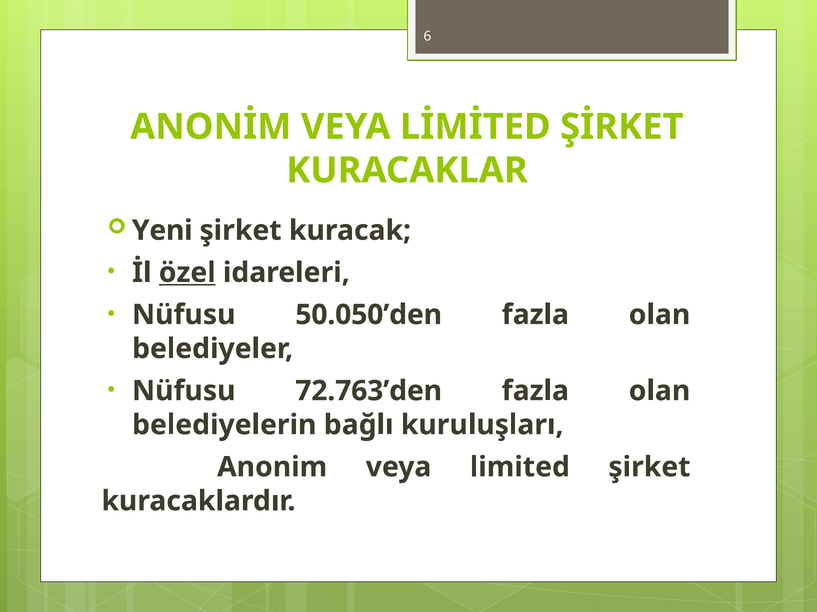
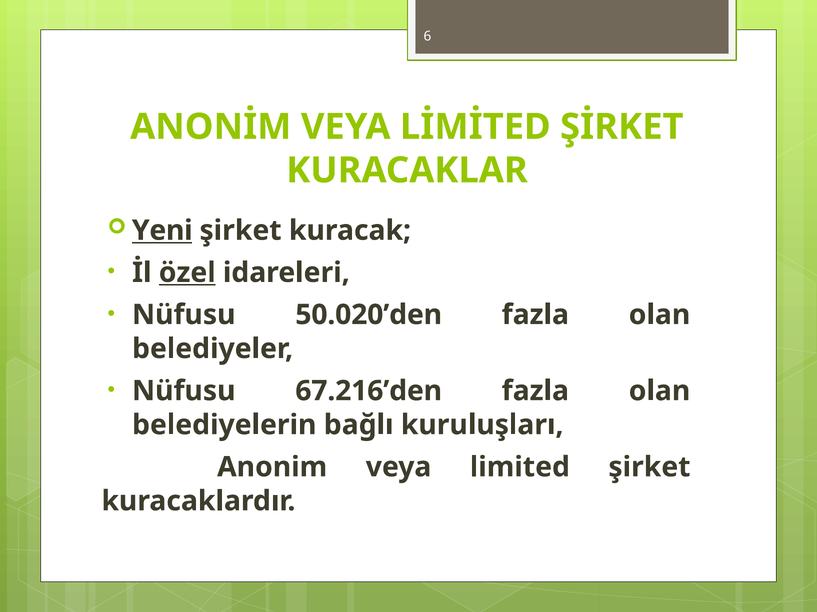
Yeni underline: none -> present (162, 231)
50.050’den: 50.050’den -> 50.020’den (369, 315)
72.763’den: 72.763’den -> 67.216’den (369, 391)
